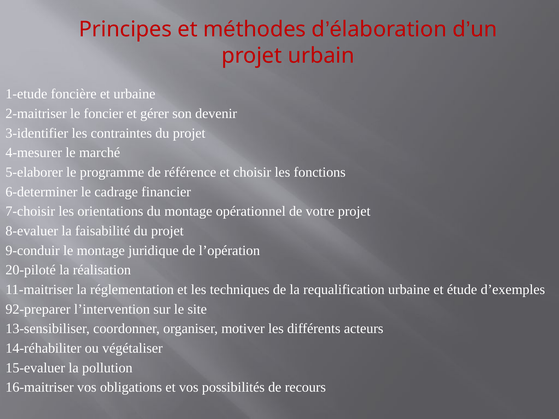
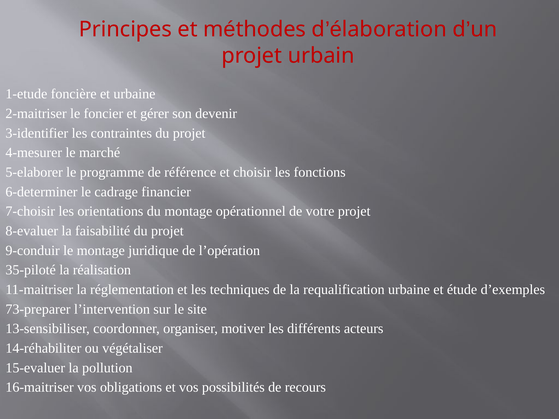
20-piloté: 20-piloté -> 35-piloté (31, 270)
92-preparer: 92-preparer -> 73-preparer (38, 309)
